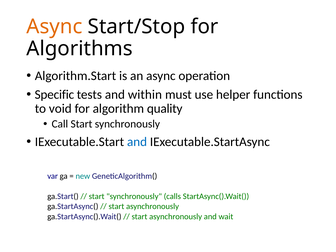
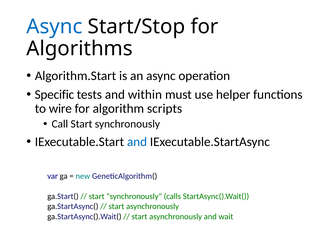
Async colour: orange -> blue (54, 27)
void: void -> wire (60, 109)
quality: quality -> scripts (165, 109)
